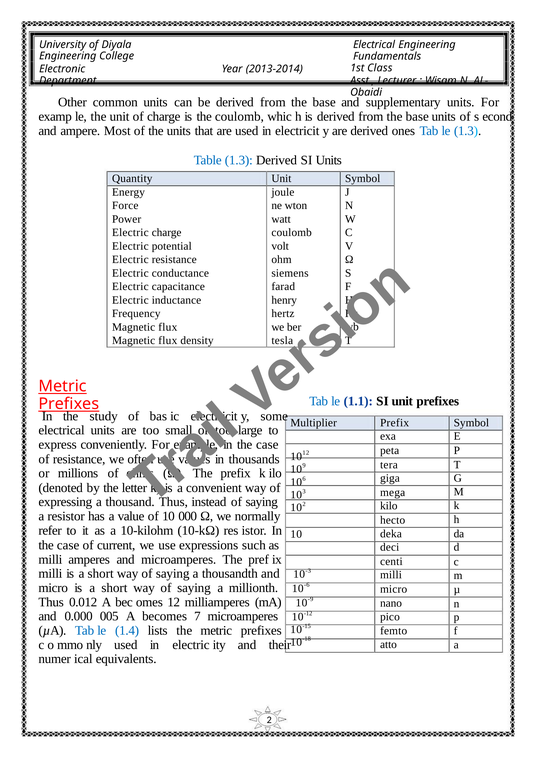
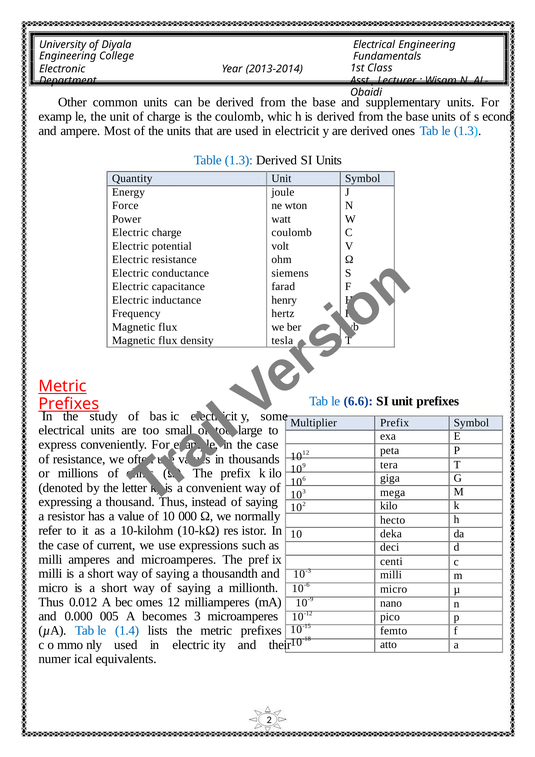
1.1: 1.1 -> 6.6 (358, 401)
7: 7 -> 3 (197, 616)
